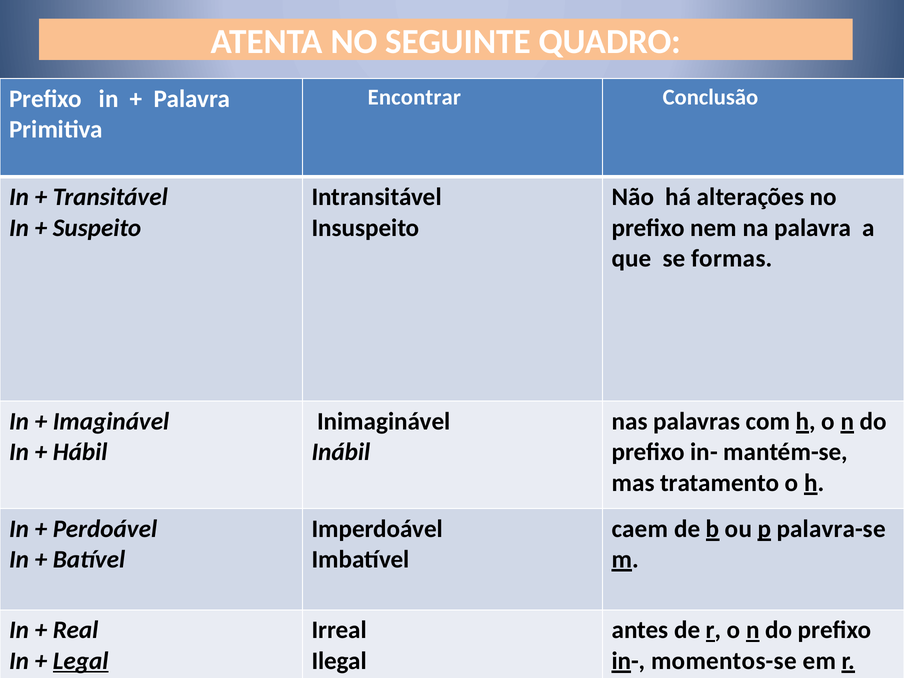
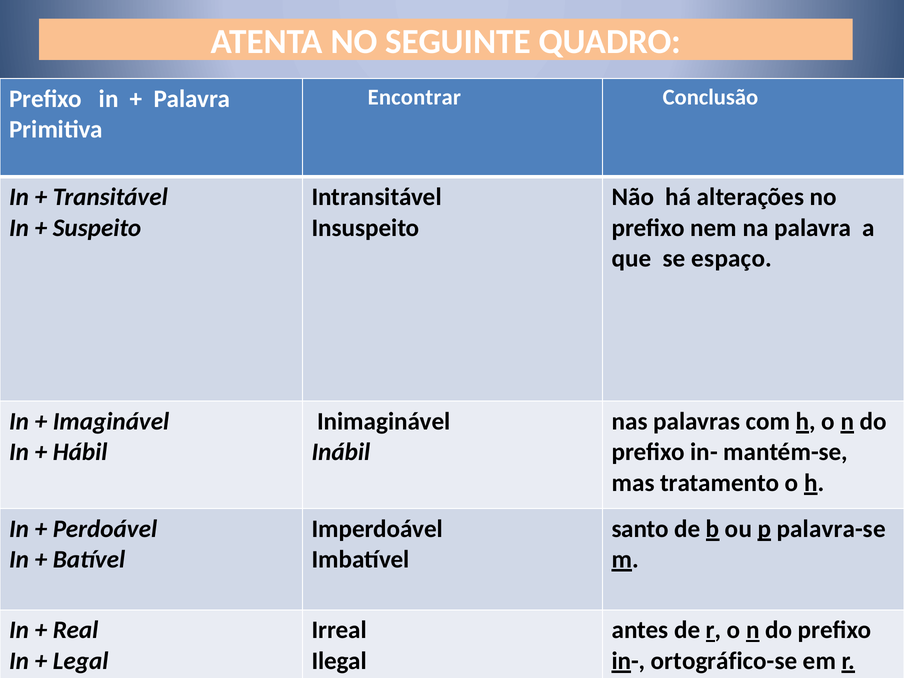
formas: formas -> espaço (732, 258)
caem: caem -> santo (640, 529)
Legal underline: present -> none (81, 661)
momentos-se: momentos-se -> ortográfico-se (724, 661)
